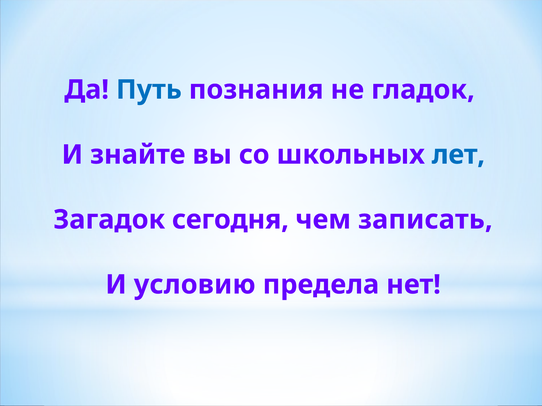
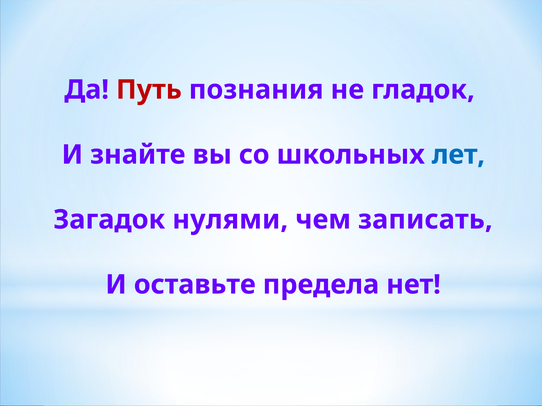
Путь colour: blue -> red (149, 90)
сегодня: сегодня -> нулями (230, 220)
условию: условию -> оставьте (195, 285)
